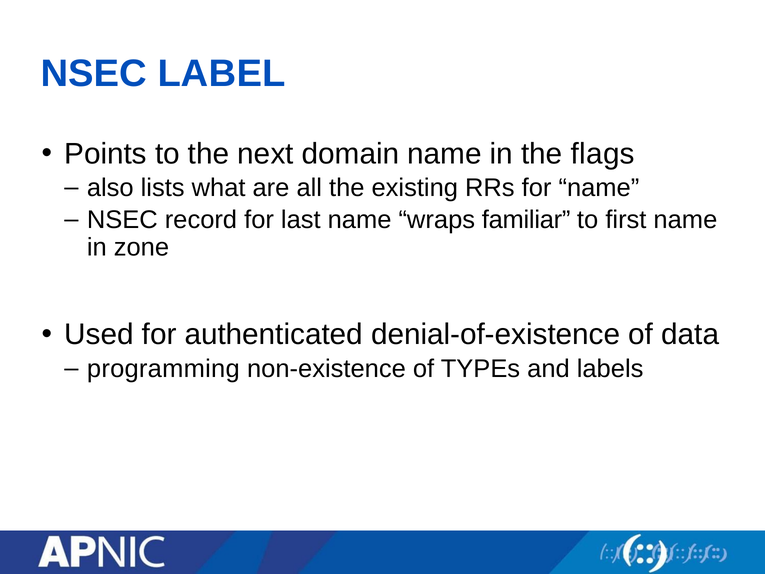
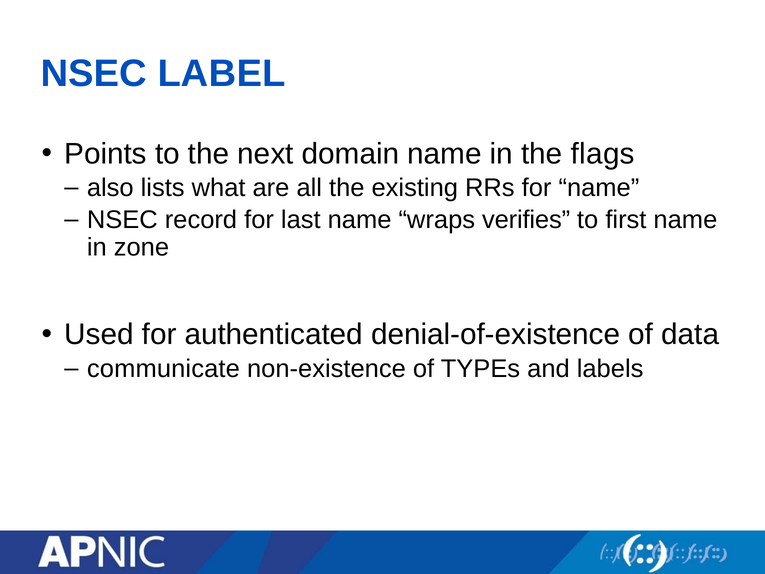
familiar: familiar -> verifies (526, 220)
programming: programming -> communicate (163, 369)
